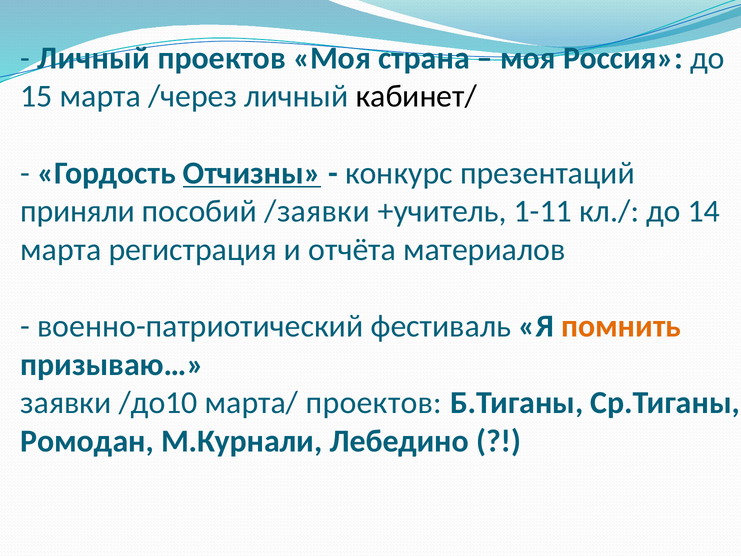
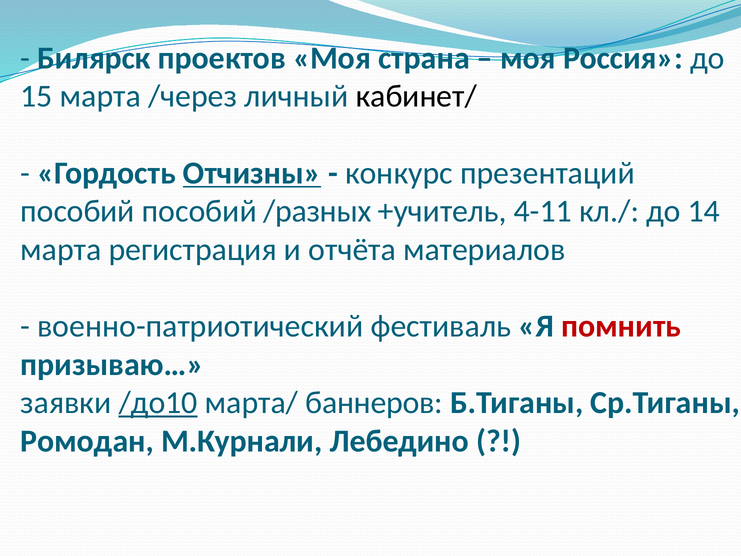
Личный: Личный -> Билярск (94, 58)
приняли: приняли -> пособий (78, 211)
/заявки: /заявки -> /разных (317, 211)
1-11: 1-11 -> 4-11 (543, 211)
помнить colour: orange -> red (621, 326)
/до10 underline: none -> present (158, 403)
марта/ проектов: проектов -> баннеров (374, 403)
